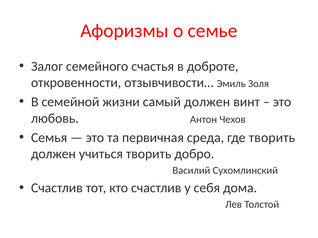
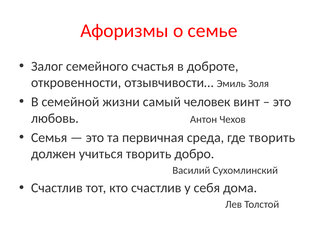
самый должен: должен -> человек (207, 102)
